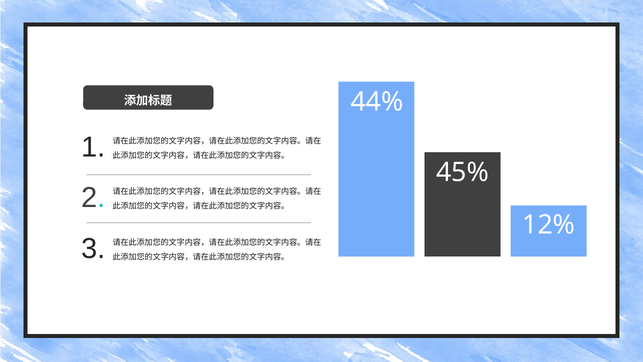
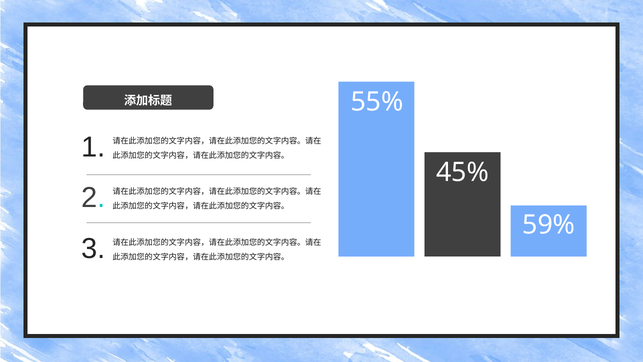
44%: 44% -> 55% (377, 102)
12%: 12% -> 59% (549, 225)
